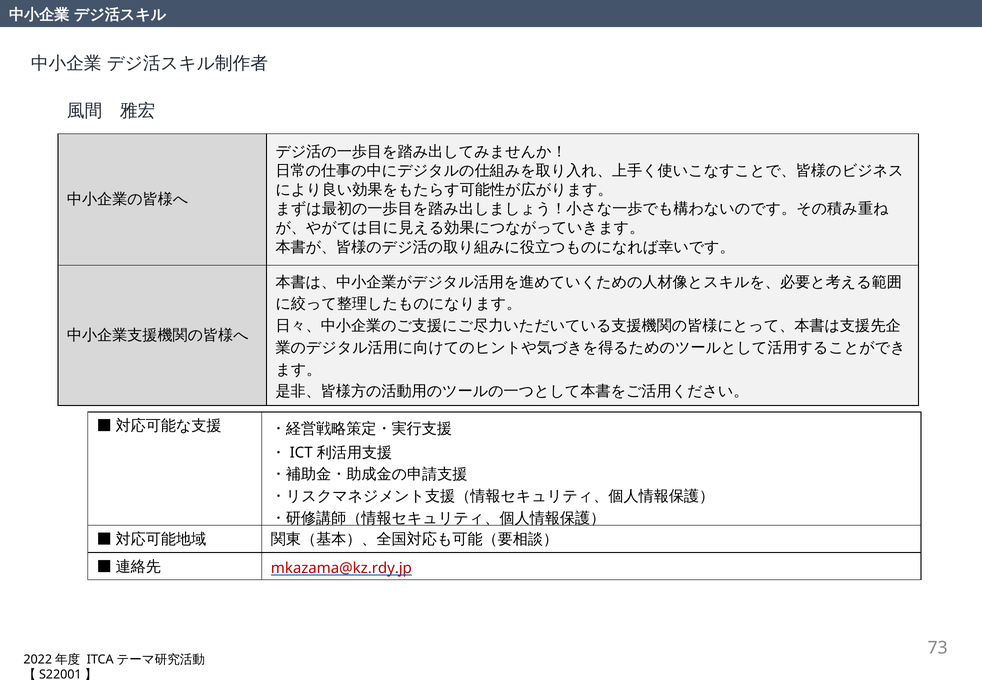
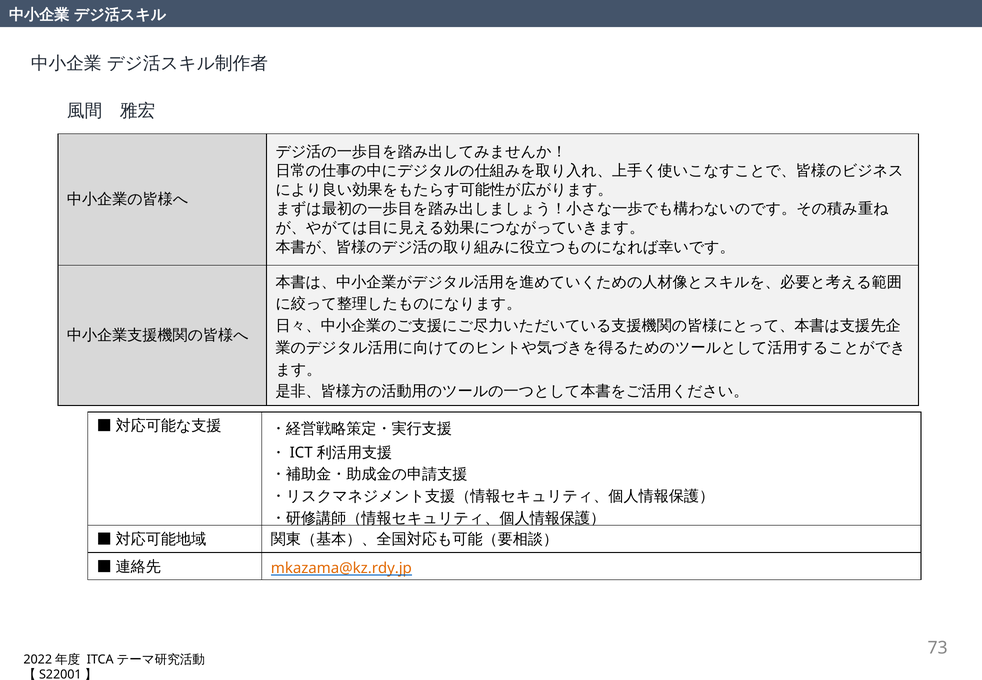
mkazama@kz.rdy.jp colour: red -> orange (341, 568)
